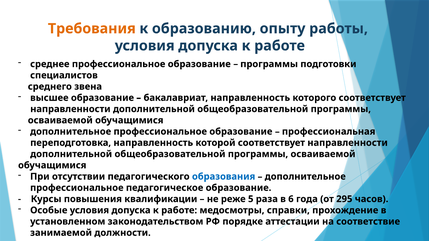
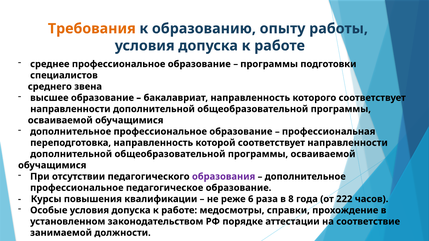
образования colour: blue -> purple (224, 177)
5: 5 -> 6 (251, 199)
6: 6 -> 8 (291, 199)
295: 295 -> 222 (344, 199)
